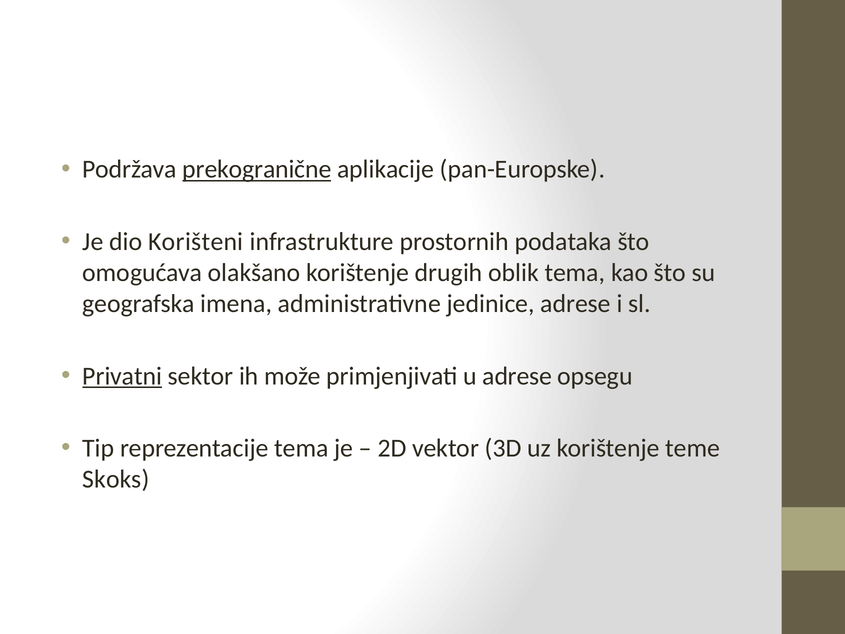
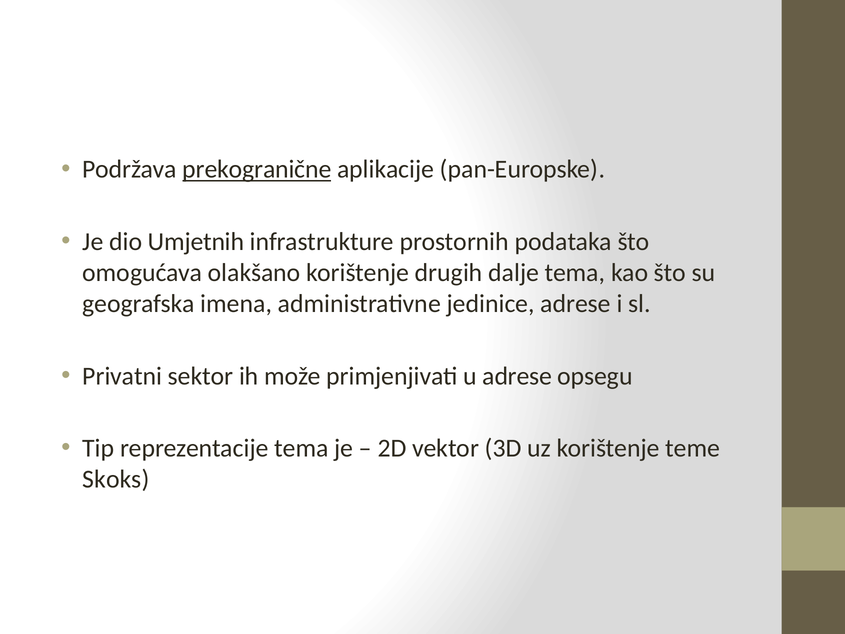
Korišteni: Korišteni -> Umjetnih (196, 242)
oblik: oblik -> dalje (514, 273)
Privatni underline: present -> none (122, 376)
